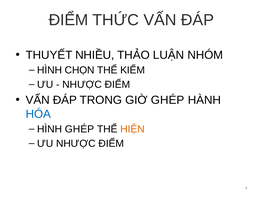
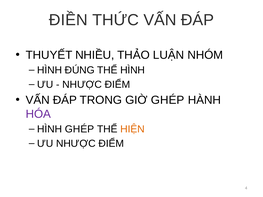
ĐIỂM: ĐIỂM -> ĐIỀN (68, 20)
CHỌN: CHỌN -> ĐÚNG (80, 70)
THỂ KIỂM: KIỂM -> HÌNH (133, 70)
HÓA colour: blue -> purple (38, 114)
